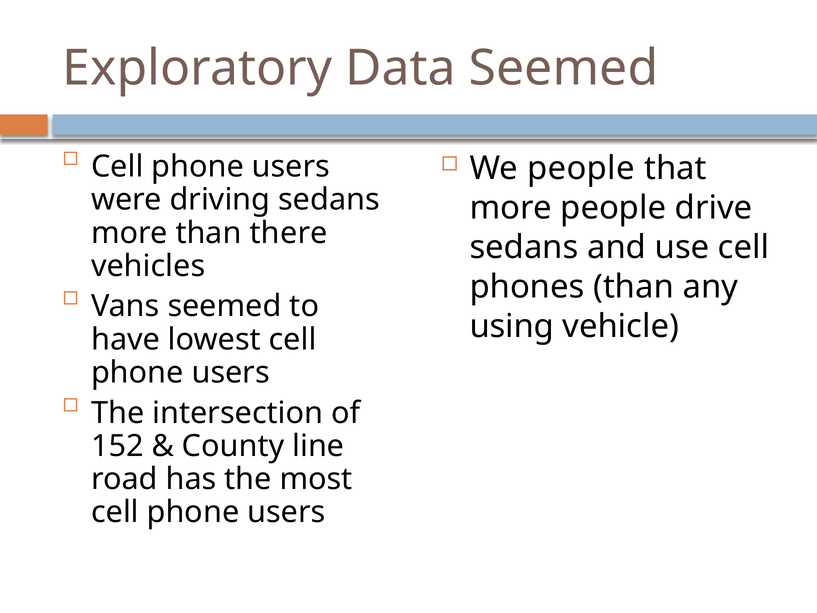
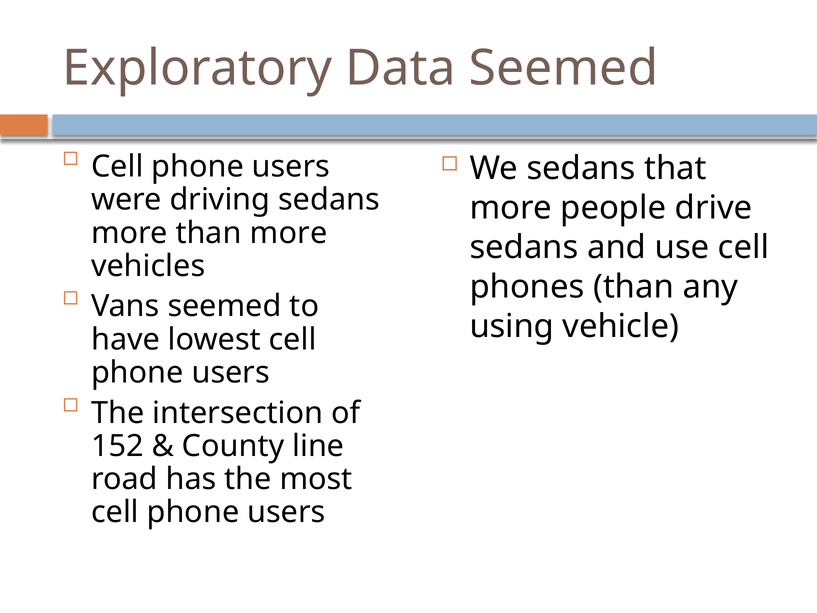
We people: people -> sedans (581, 168)
than there: there -> more (289, 233)
